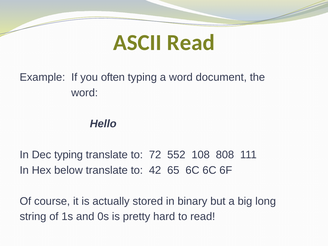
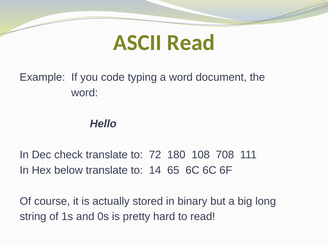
often: often -> code (113, 77)
Dec typing: typing -> check (68, 155)
552: 552 -> 180 (176, 155)
808: 808 -> 708 (225, 155)
42: 42 -> 14 (155, 170)
